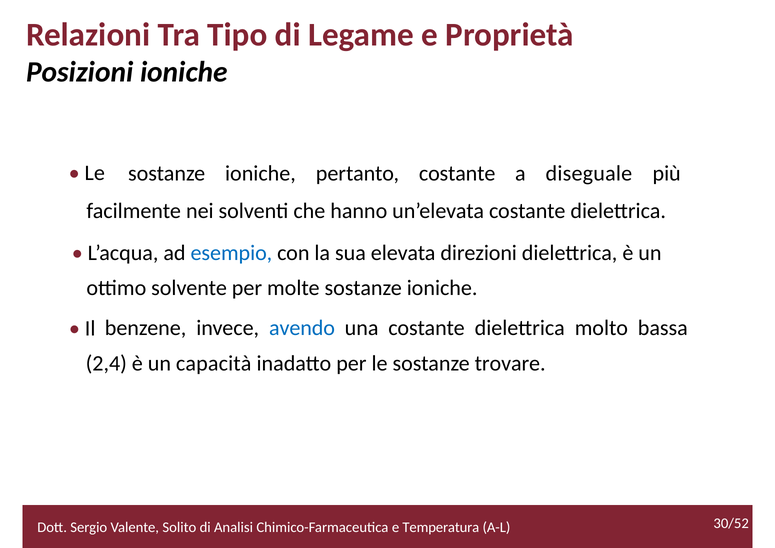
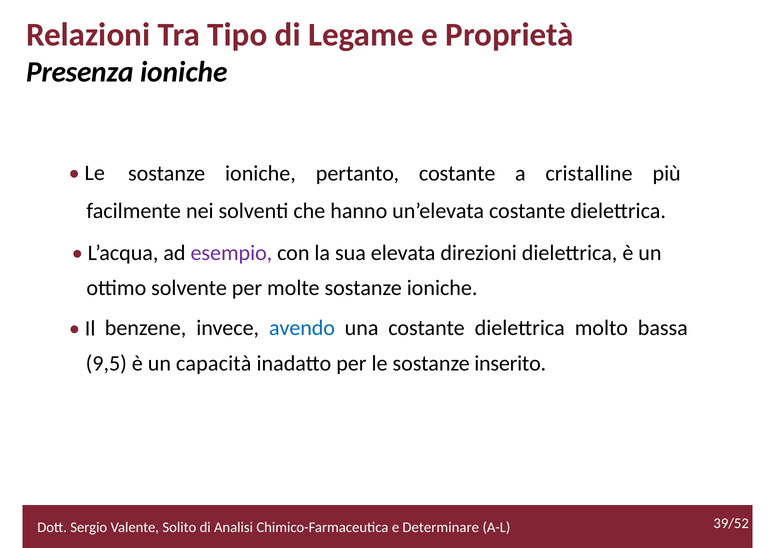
Posizioni: Posizioni -> Presenza (80, 72)
diseguale: diseguale -> cristalline (589, 174)
esempio colour: blue -> purple (231, 253)
2,4: 2,4 -> 9,5 (106, 364)
trovare: trovare -> inserito (510, 364)
Temperatura: Temperatura -> Determinare (441, 527)
30/52: 30/52 -> 39/52 (731, 523)
